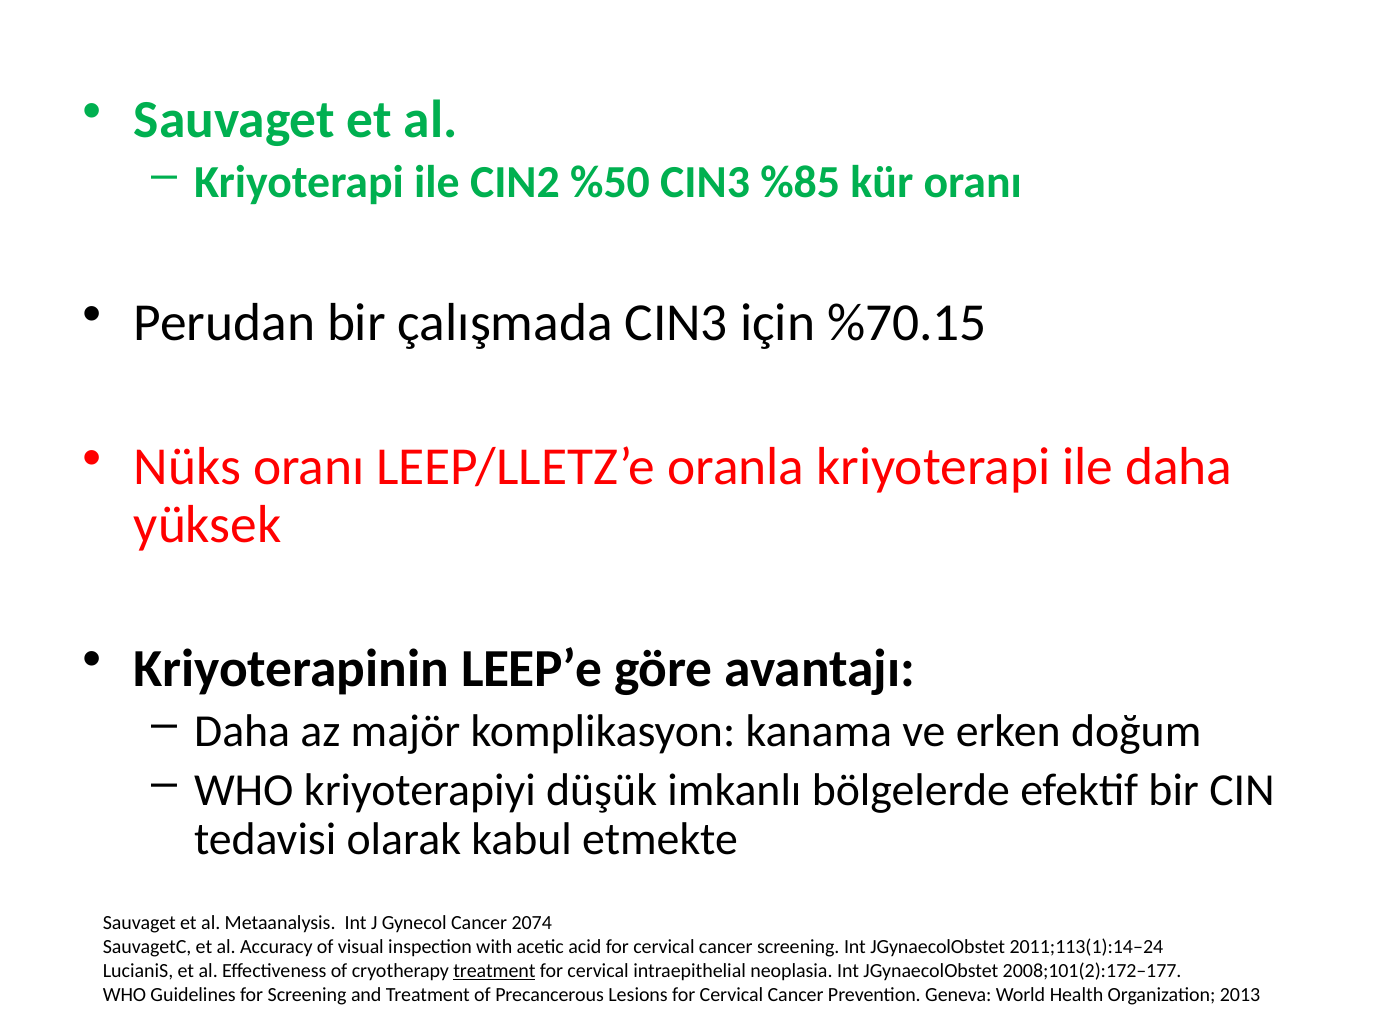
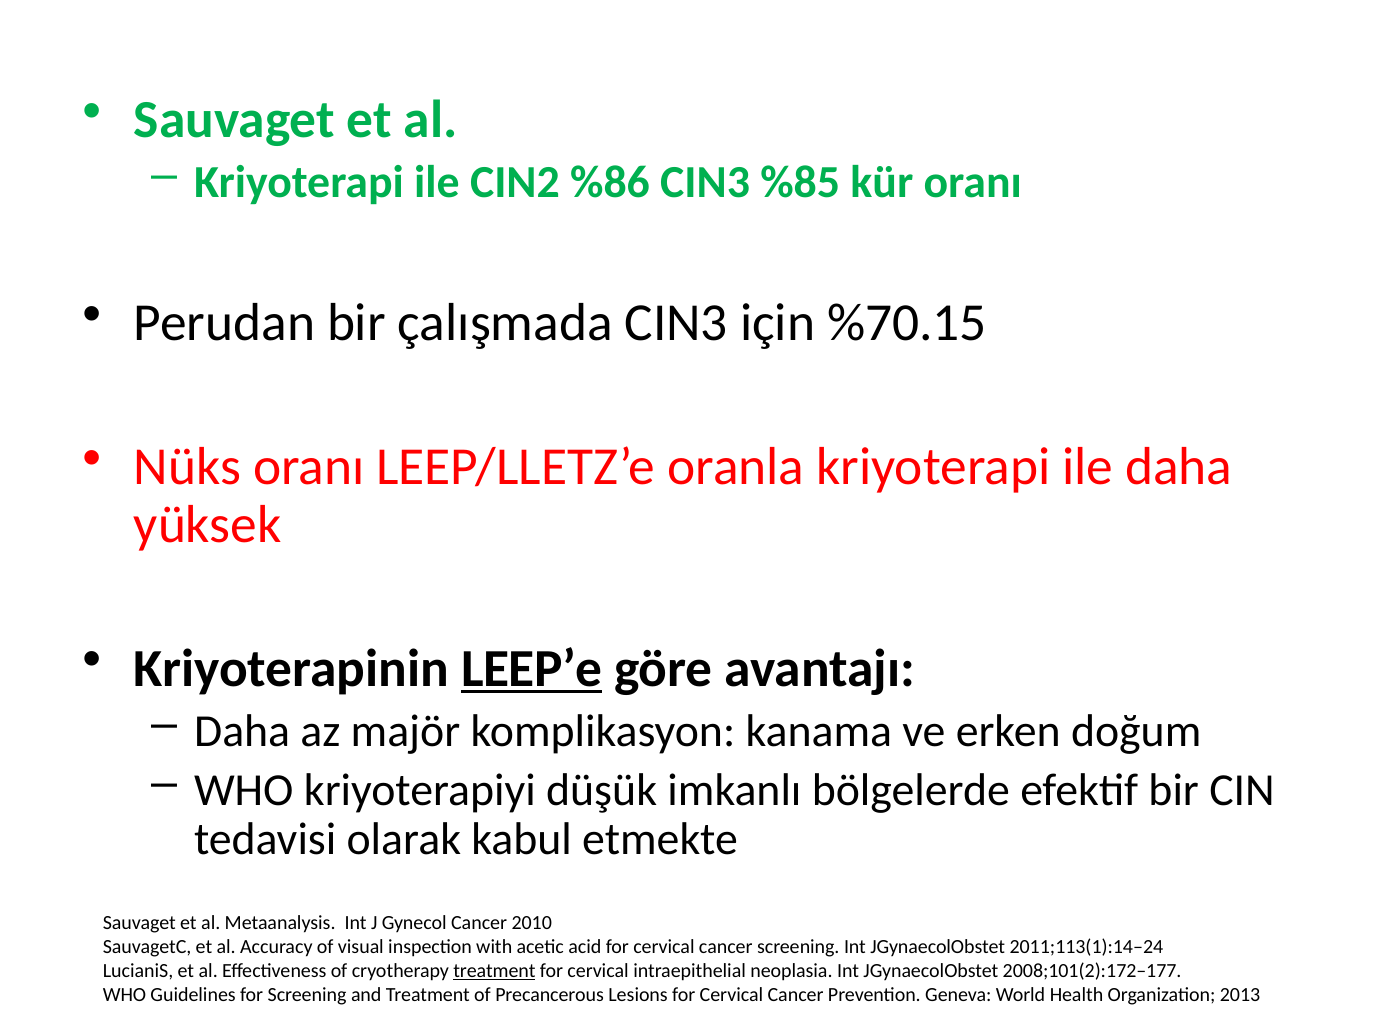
%50: %50 -> %86 (610, 182)
LEEP’e underline: none -> present (532, 668)
2074: 2074 -> 2010 (532, 923)
